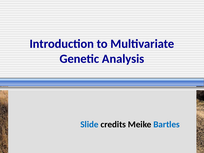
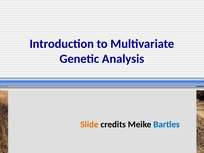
Slide colour: blue -> orange (89, 124)
